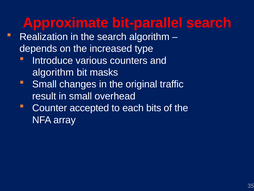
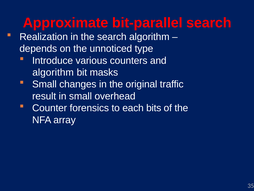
increased: increased -> unnoticed (111, 49)
accepted: accepted -> forensics (89, 108)
